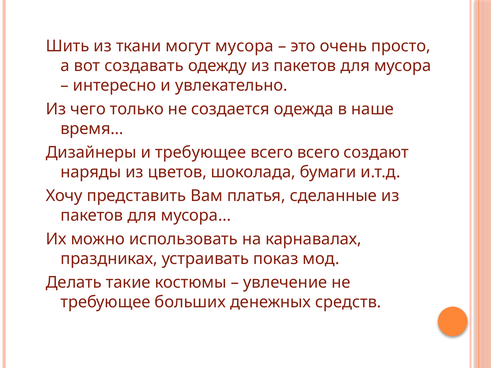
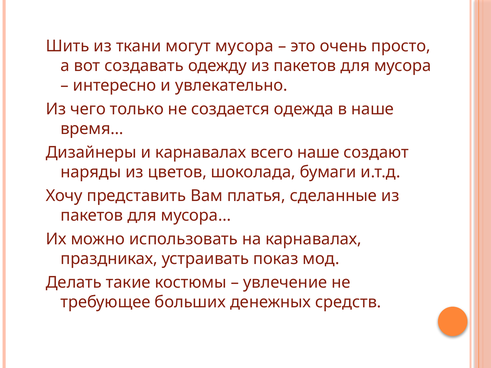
и требующее: требующее -> карнавалах (201, 153)
всего всего: всего -> наше (318, 153)
